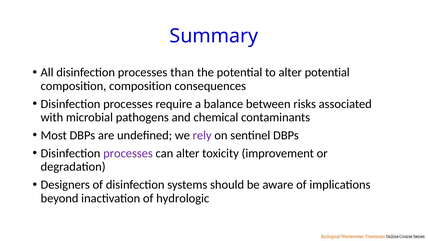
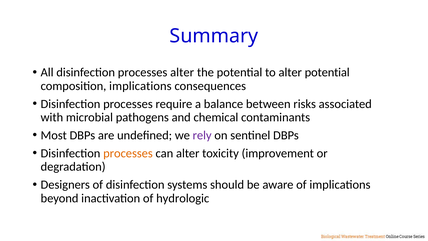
processes than: than -> alter (182, 72)
composition composition: composition -> implications (140, 86)
processes colour: purple -> orange (128, 153)
